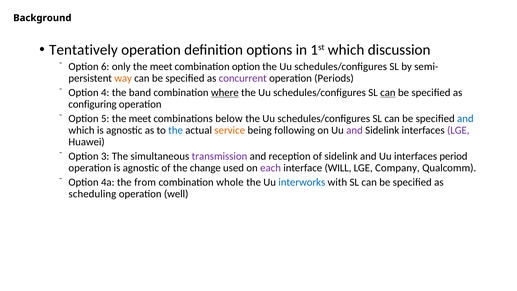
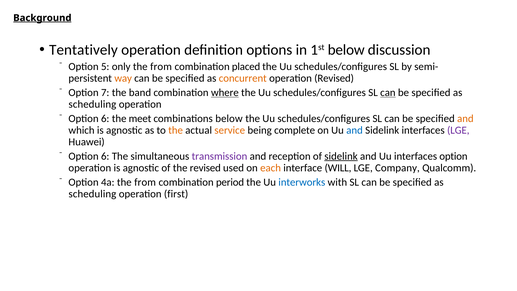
Background underline: none -> present (42, 18)
1st which: which -> below (346, 50)
6: 6 -> 5 (105, 66)
only the meet: meet -> from (161, 66)
combination option: option -> placed (246, 66)
concurrent colour: purple -> orange (243, 78)
operation Periods: Periods -> Revised (334, 78)
4: 4 -> 7 (105, 92)
configuring: configuring -> scheduling (92, 104)
5: 5 -> 6 (105, 118)
and colour: blue -> orange (465, 118)
the colour: blue -> orange (176, 130)
following: following -> complete (295, 130)
and colour: purple -> blue (355, 130)
3: 3 -> 6 (105, 156)
sidelink underline: none -> present (341, 156)
interfaces period: period -> option (453, 156)
the change: change -> revised (205, 168)
each colour: purple -> orange (271, 168)
whole: whole -> period (230, 182)
well: well -> first (176, 194)
